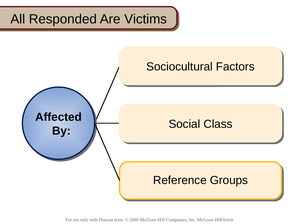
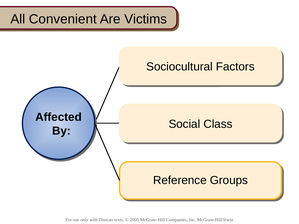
Responded: Responded -> Convenient (63, 19)
